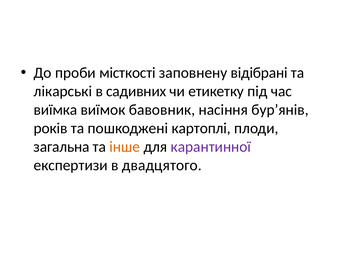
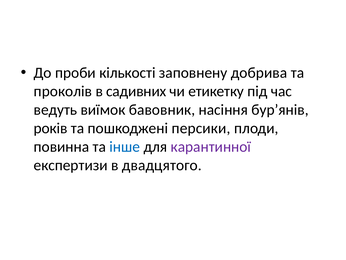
місткості: місткості -> кількості (127, 73)
відібрані: відібрані -> добрива (259, 73)
лікарські: лікарські -> проколів (63, 91)
виїмка: виїмка -> ведуть (55, 109)
картоплі: картоплі -> персики (201, 128)
загальна: загальна -> повинна (61, 146)
інше colour: orange -> blue (125, 146)
